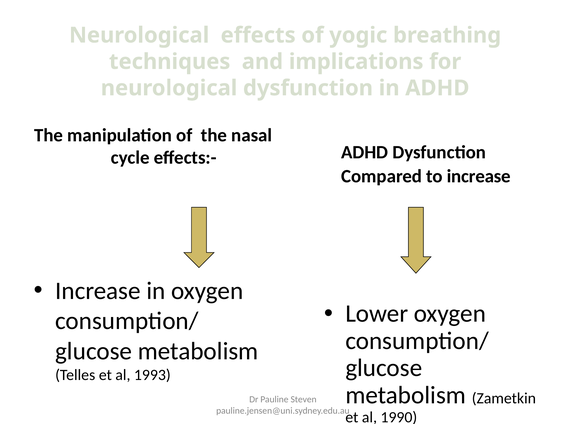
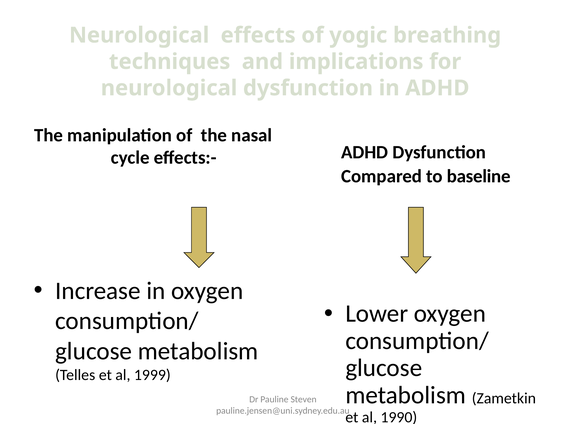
to increase: increase -> baseline (479, 177)
1993: 1993 -> 1999 (152, 375)
